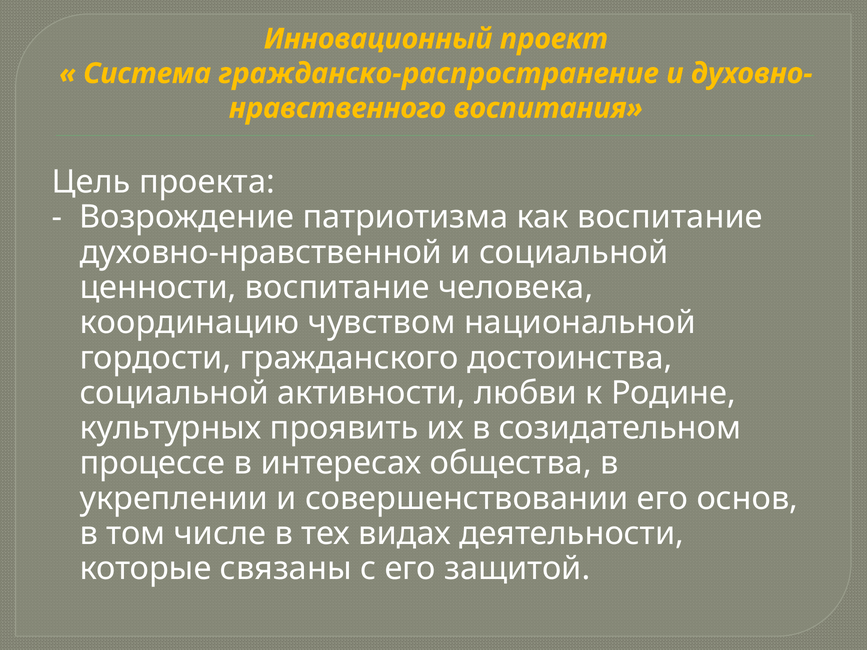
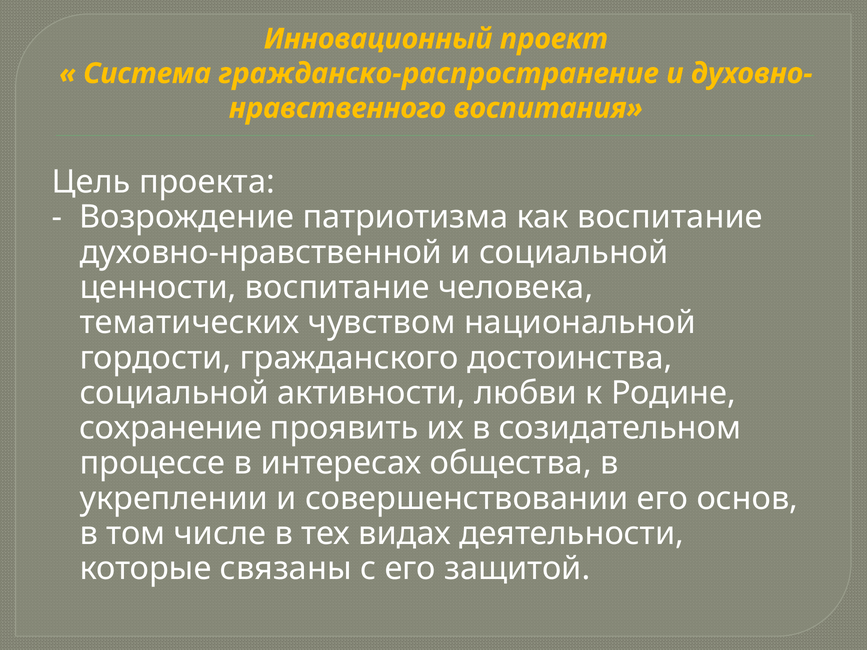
координацию: координацию -> тематических (189, 323)
культурных: культурных -> сохранение (171, 428)
